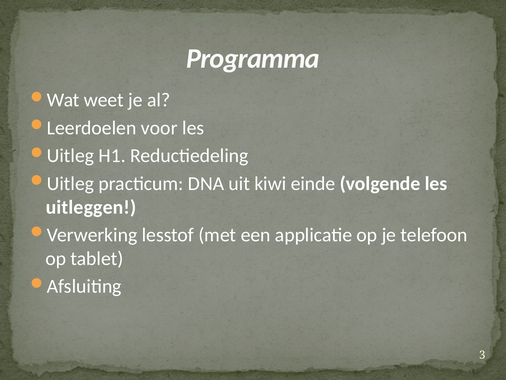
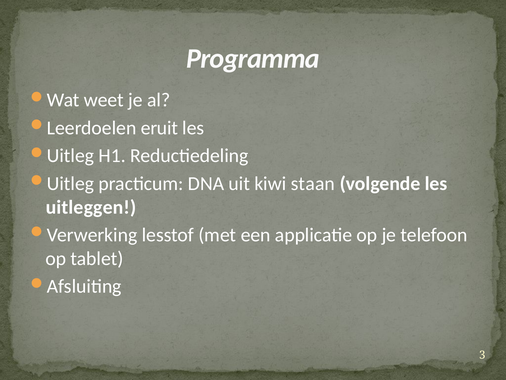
voor: voor -> eruit (159, 128)
einde: einde -> staan (313, 183)
